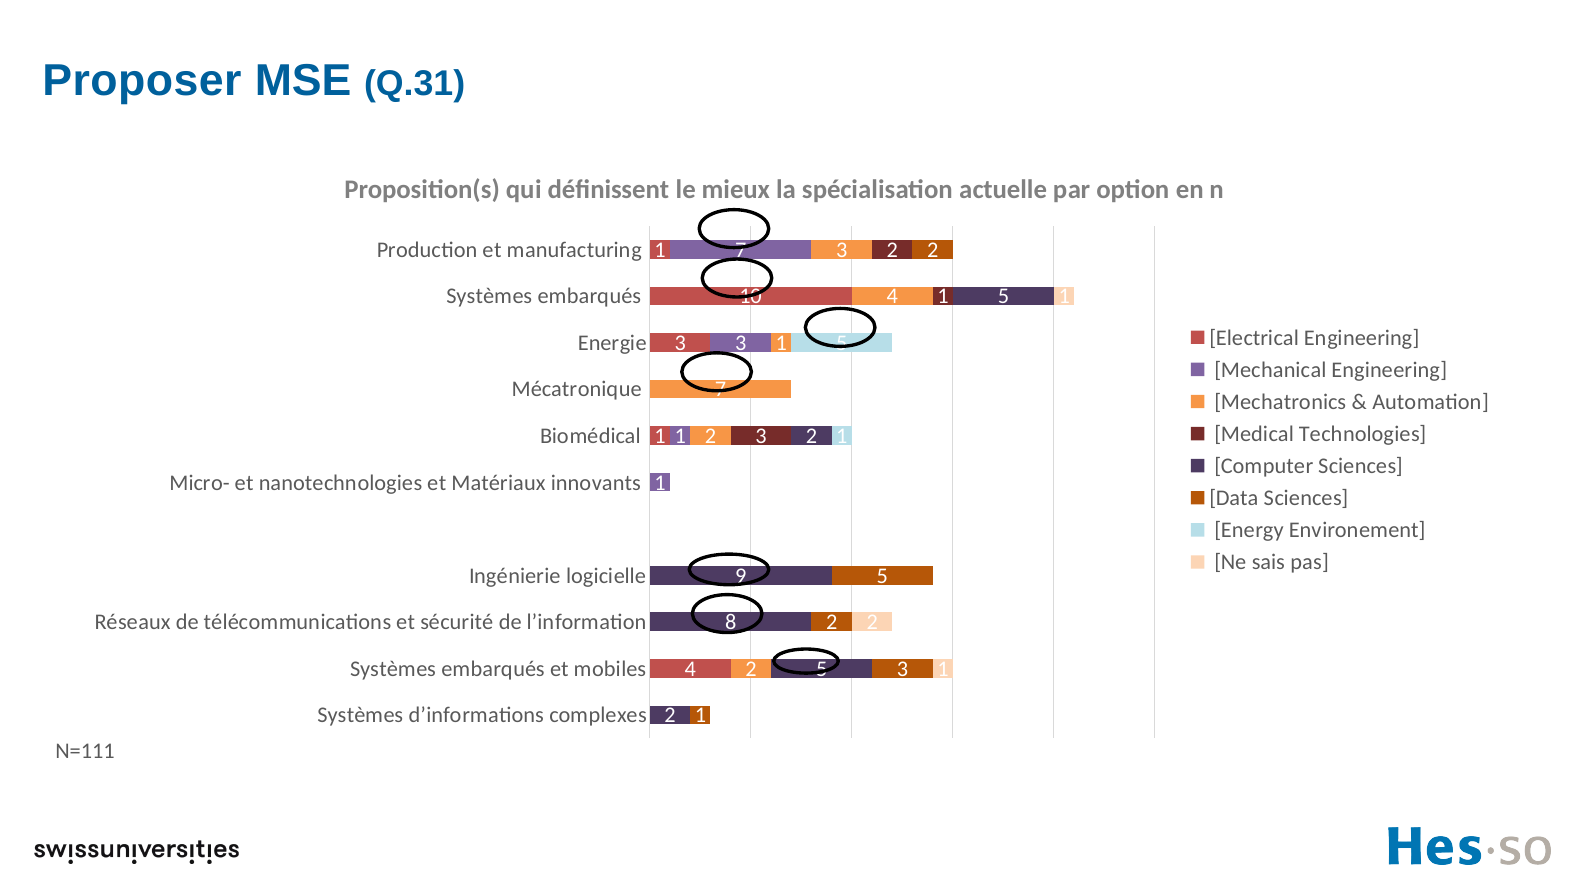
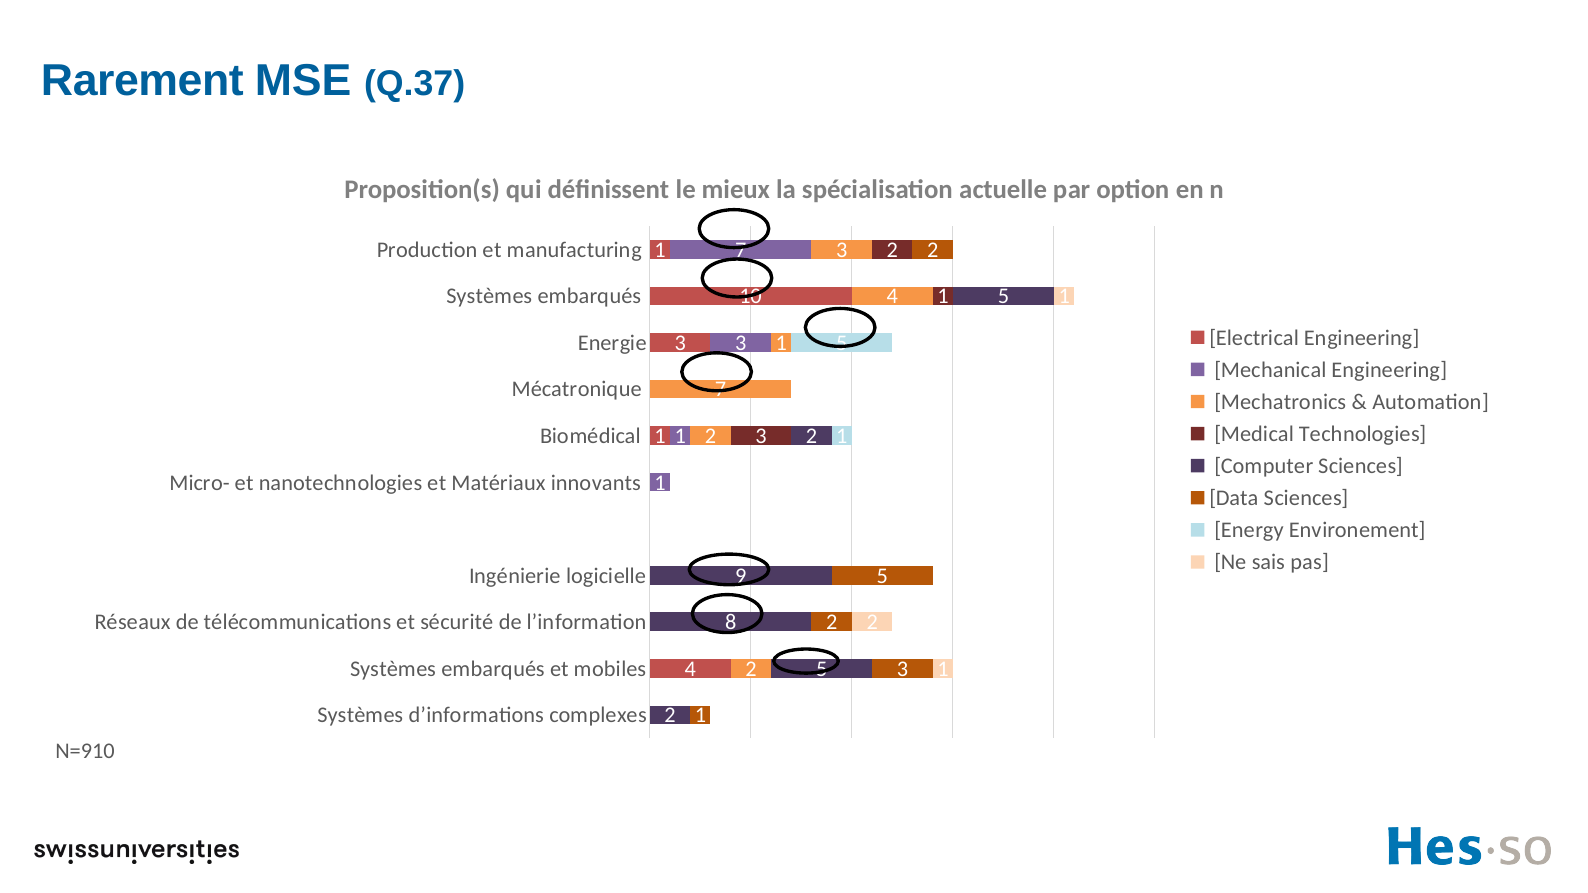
Proposer: Proposer -> Rarement (142, 81)
Q.31: Q.31 -> Q.37 (415, 84)
N=111: N=111 -> N=910 (85, 752)
